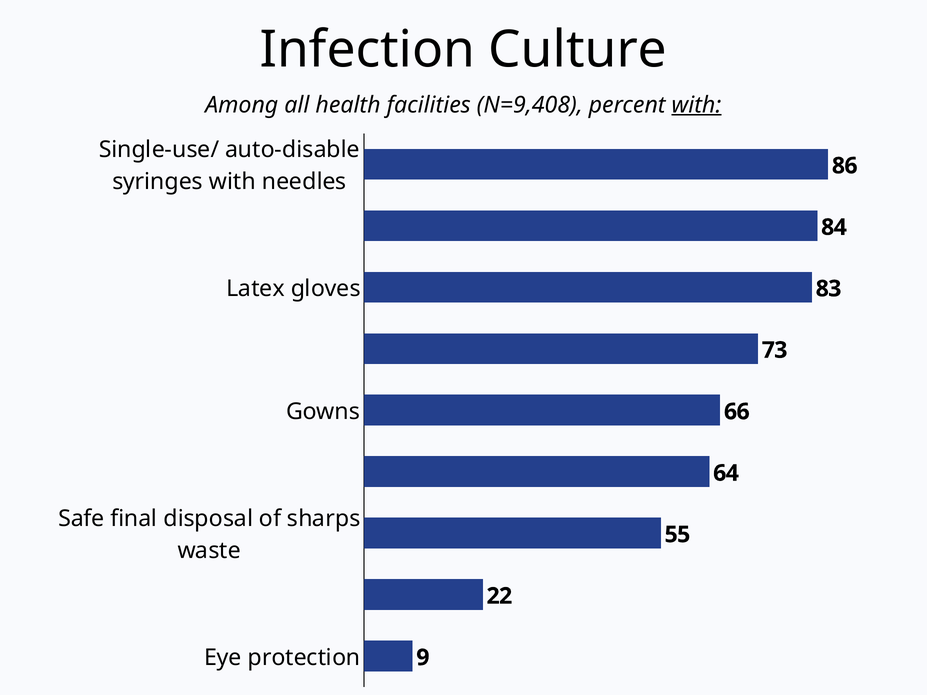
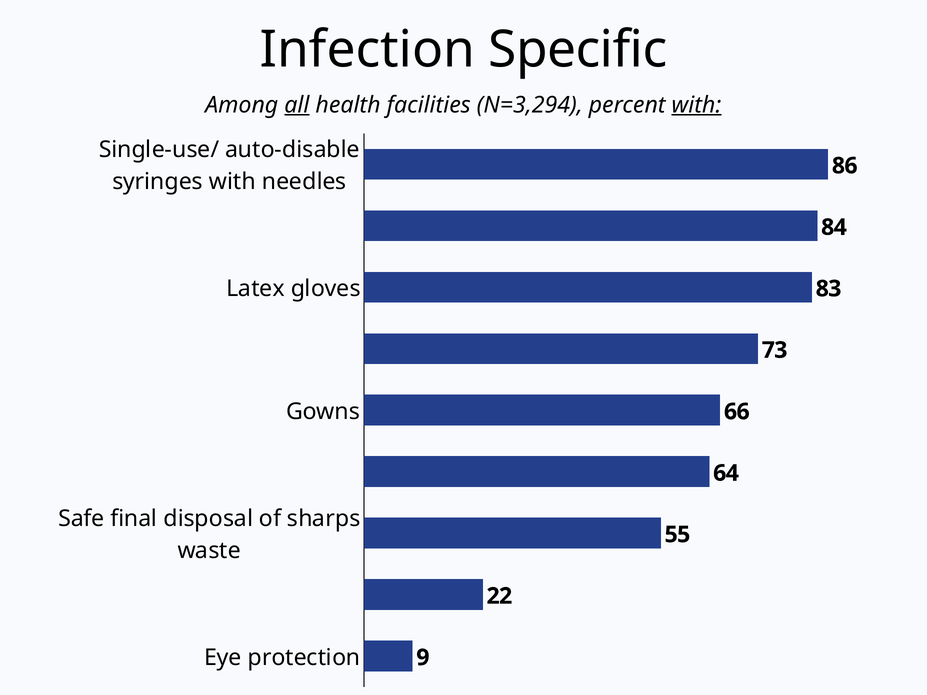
Culture: Culture -> Specific (578, 50)
all underline: none -> present (297, 105)
N=9,408: N=9,408 -> N=3,294 (530, 105)
